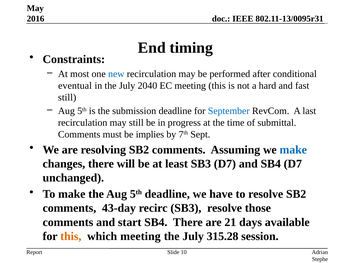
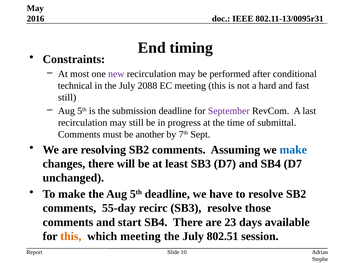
new colour: blue -> purple (116, 74)
eventual: eventual -> technical (75, 86)
2040: 2040 -> 2088 (147, 86)
September colour: blue -> purple (229, 111)
implies: implies -> another (150, 134)
43-day: 43-day -> 55-day (119, 208)
21: 21 -> 23 (230, 222)
315.28: 315.28 -> 802.51 (223, 236)
